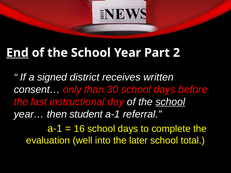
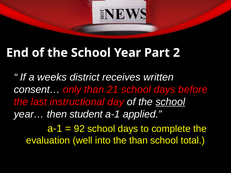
End underline: present -> none (17, 53)
signed: signed -> weeks (52, 77)
30: 30 -> 21 (113, 90)
referral: referral -> applied (142, 114)
16: 16 -> 92 (79, 129)
the later: later -> than (138, 141)
